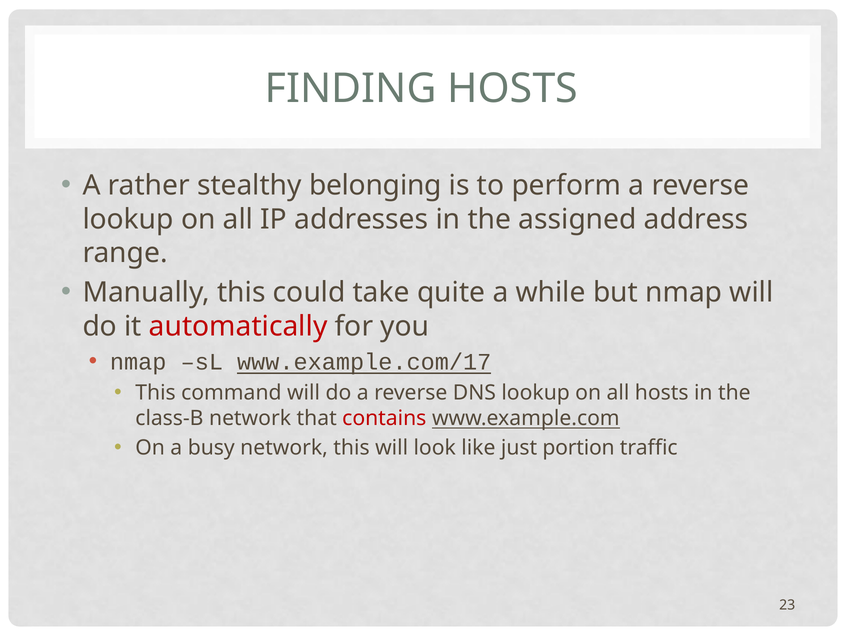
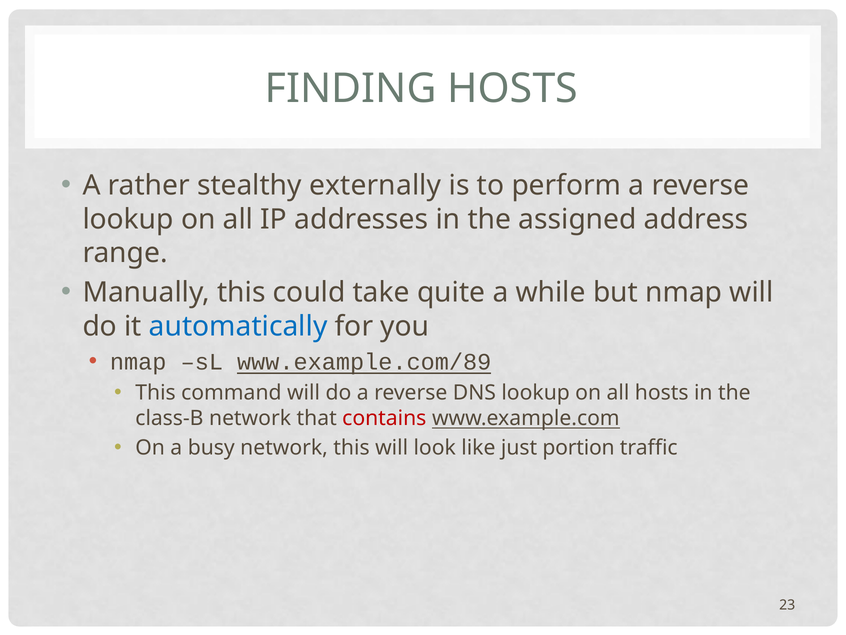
belonging: belonging -> externally (375, 185)
automatically colour: red -> blue (238, 326)
www.example.com/17: www.example.com/17 -> www.example.com/89 (364, 362)
